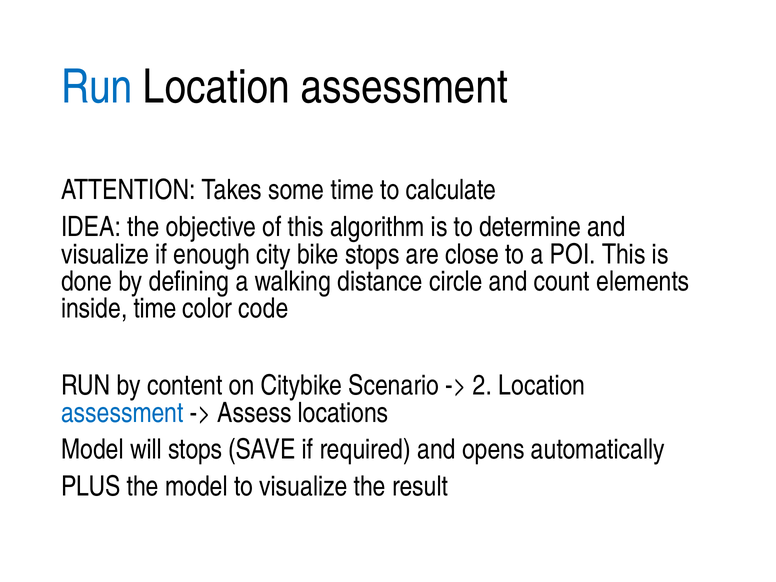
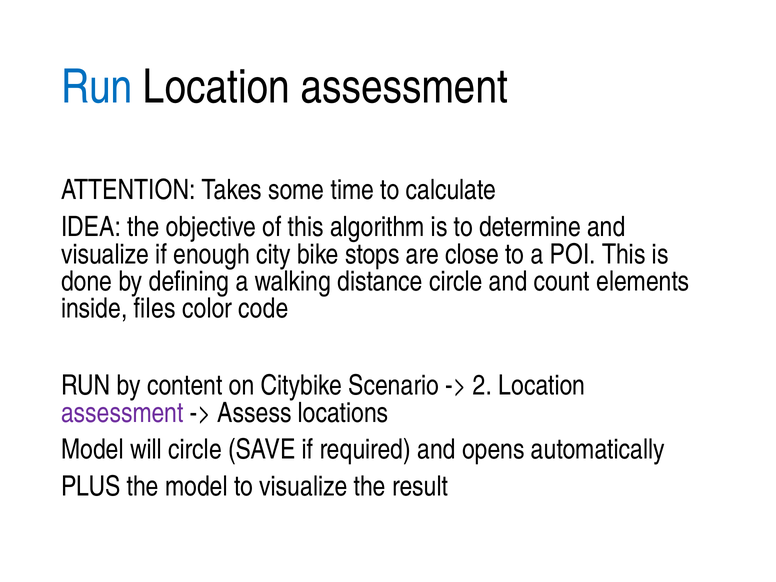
inside time: time -> files (155, 309)
assessment colour: blue -> purple (122, 413)
will stops: stops -> circle (195, 450)
